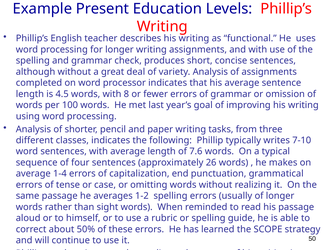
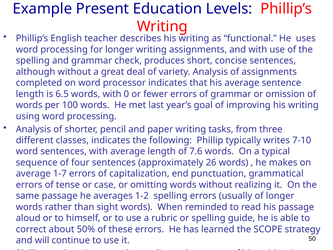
4.5: 4.5 -> 6.5 (62, 94)
8: 8 -> 0 (126, 94)
1-4: 1-4 -> 1-7 (60, 173)
